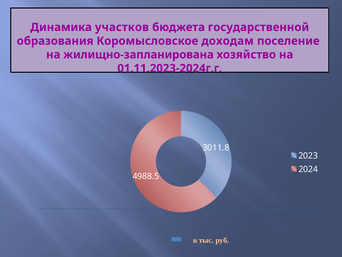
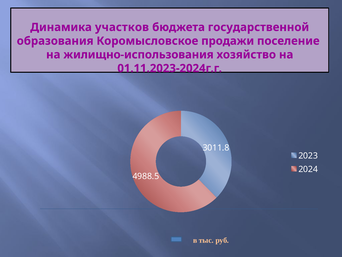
доходам: доходам -> продажи (228, 41)
жилищно-запланирована: жилищно-запланирована -> жилищно-использования (138, 55)
